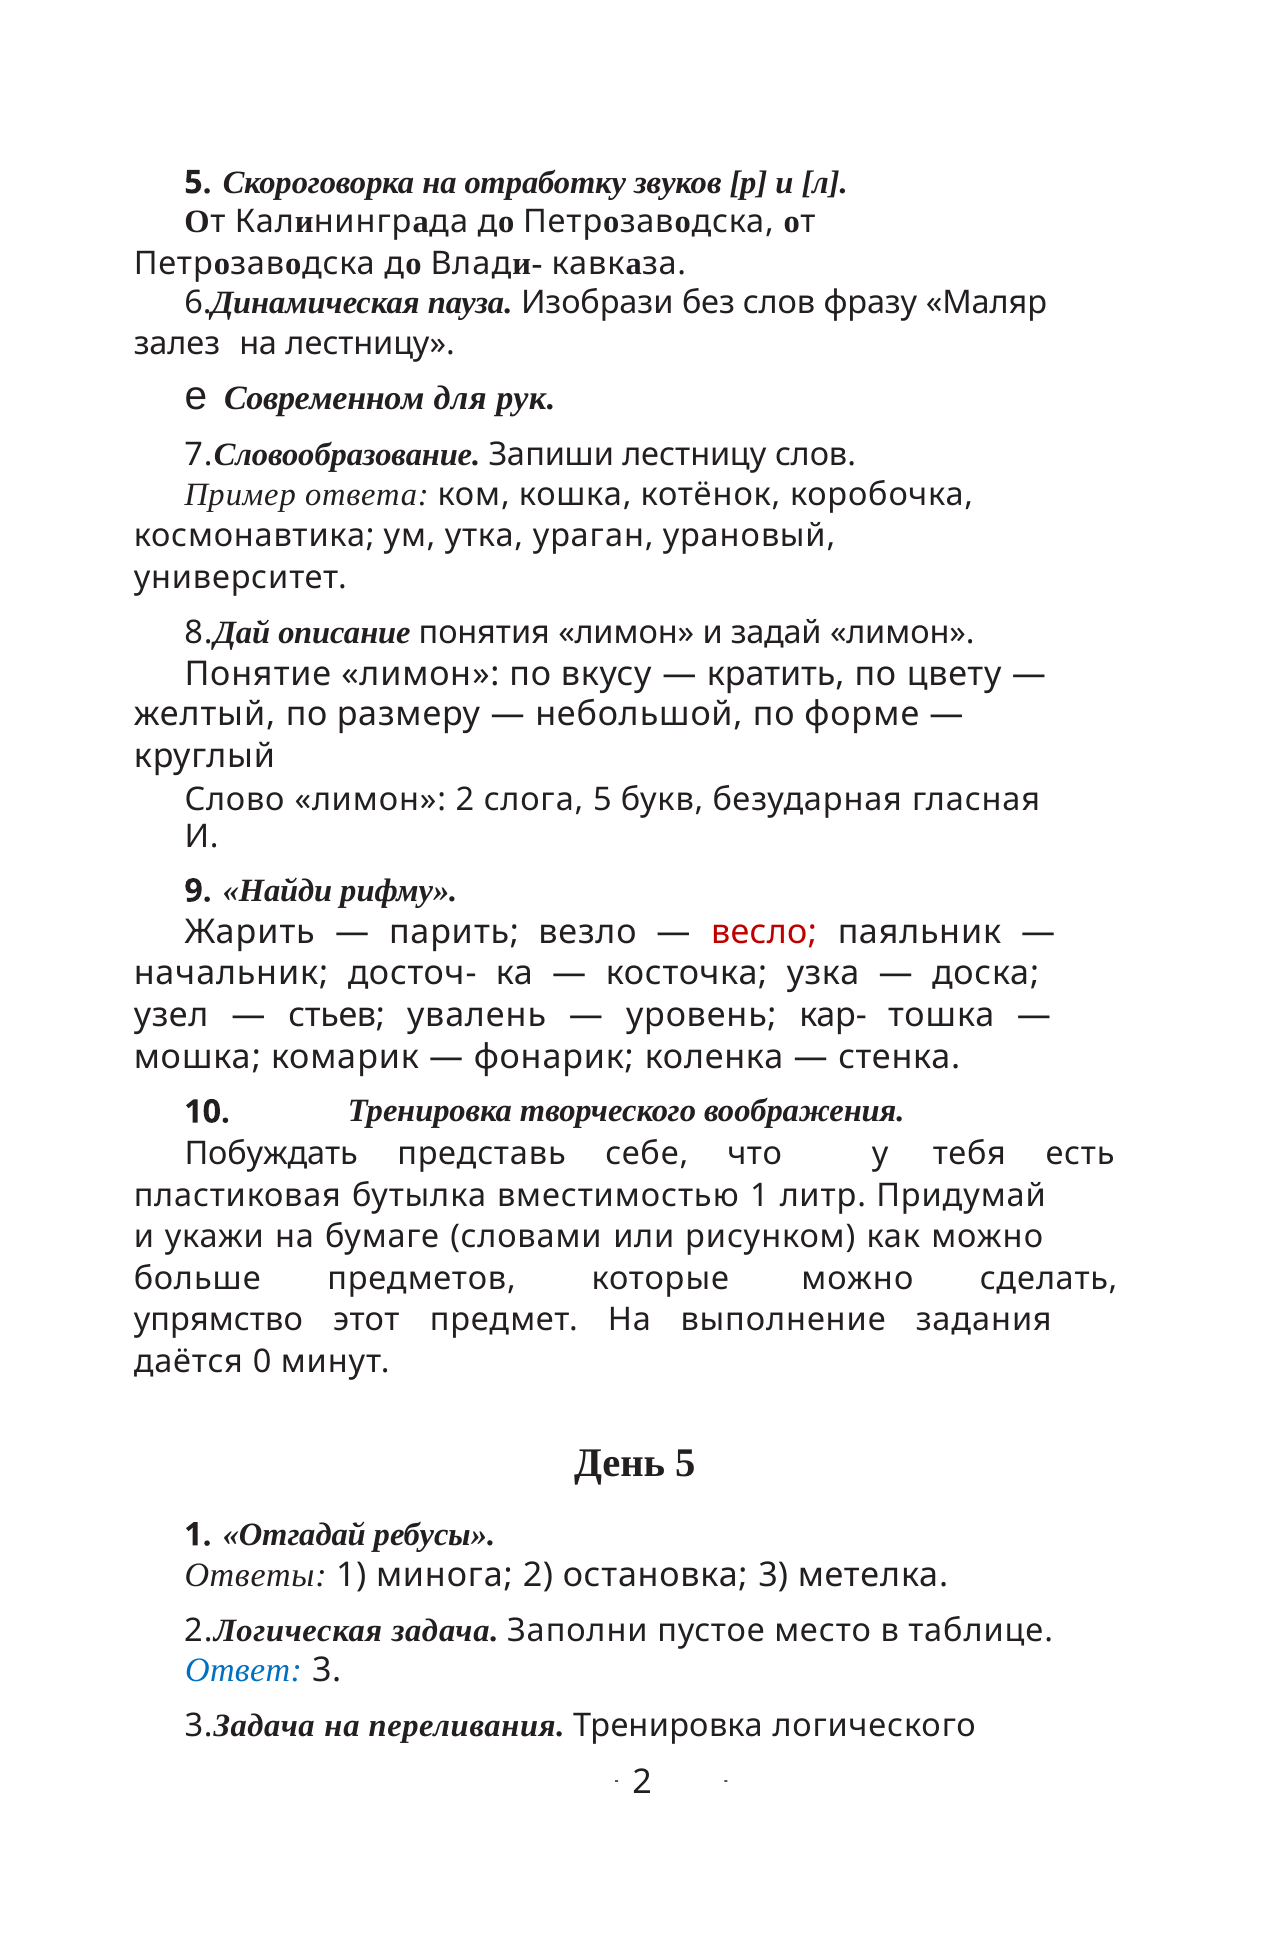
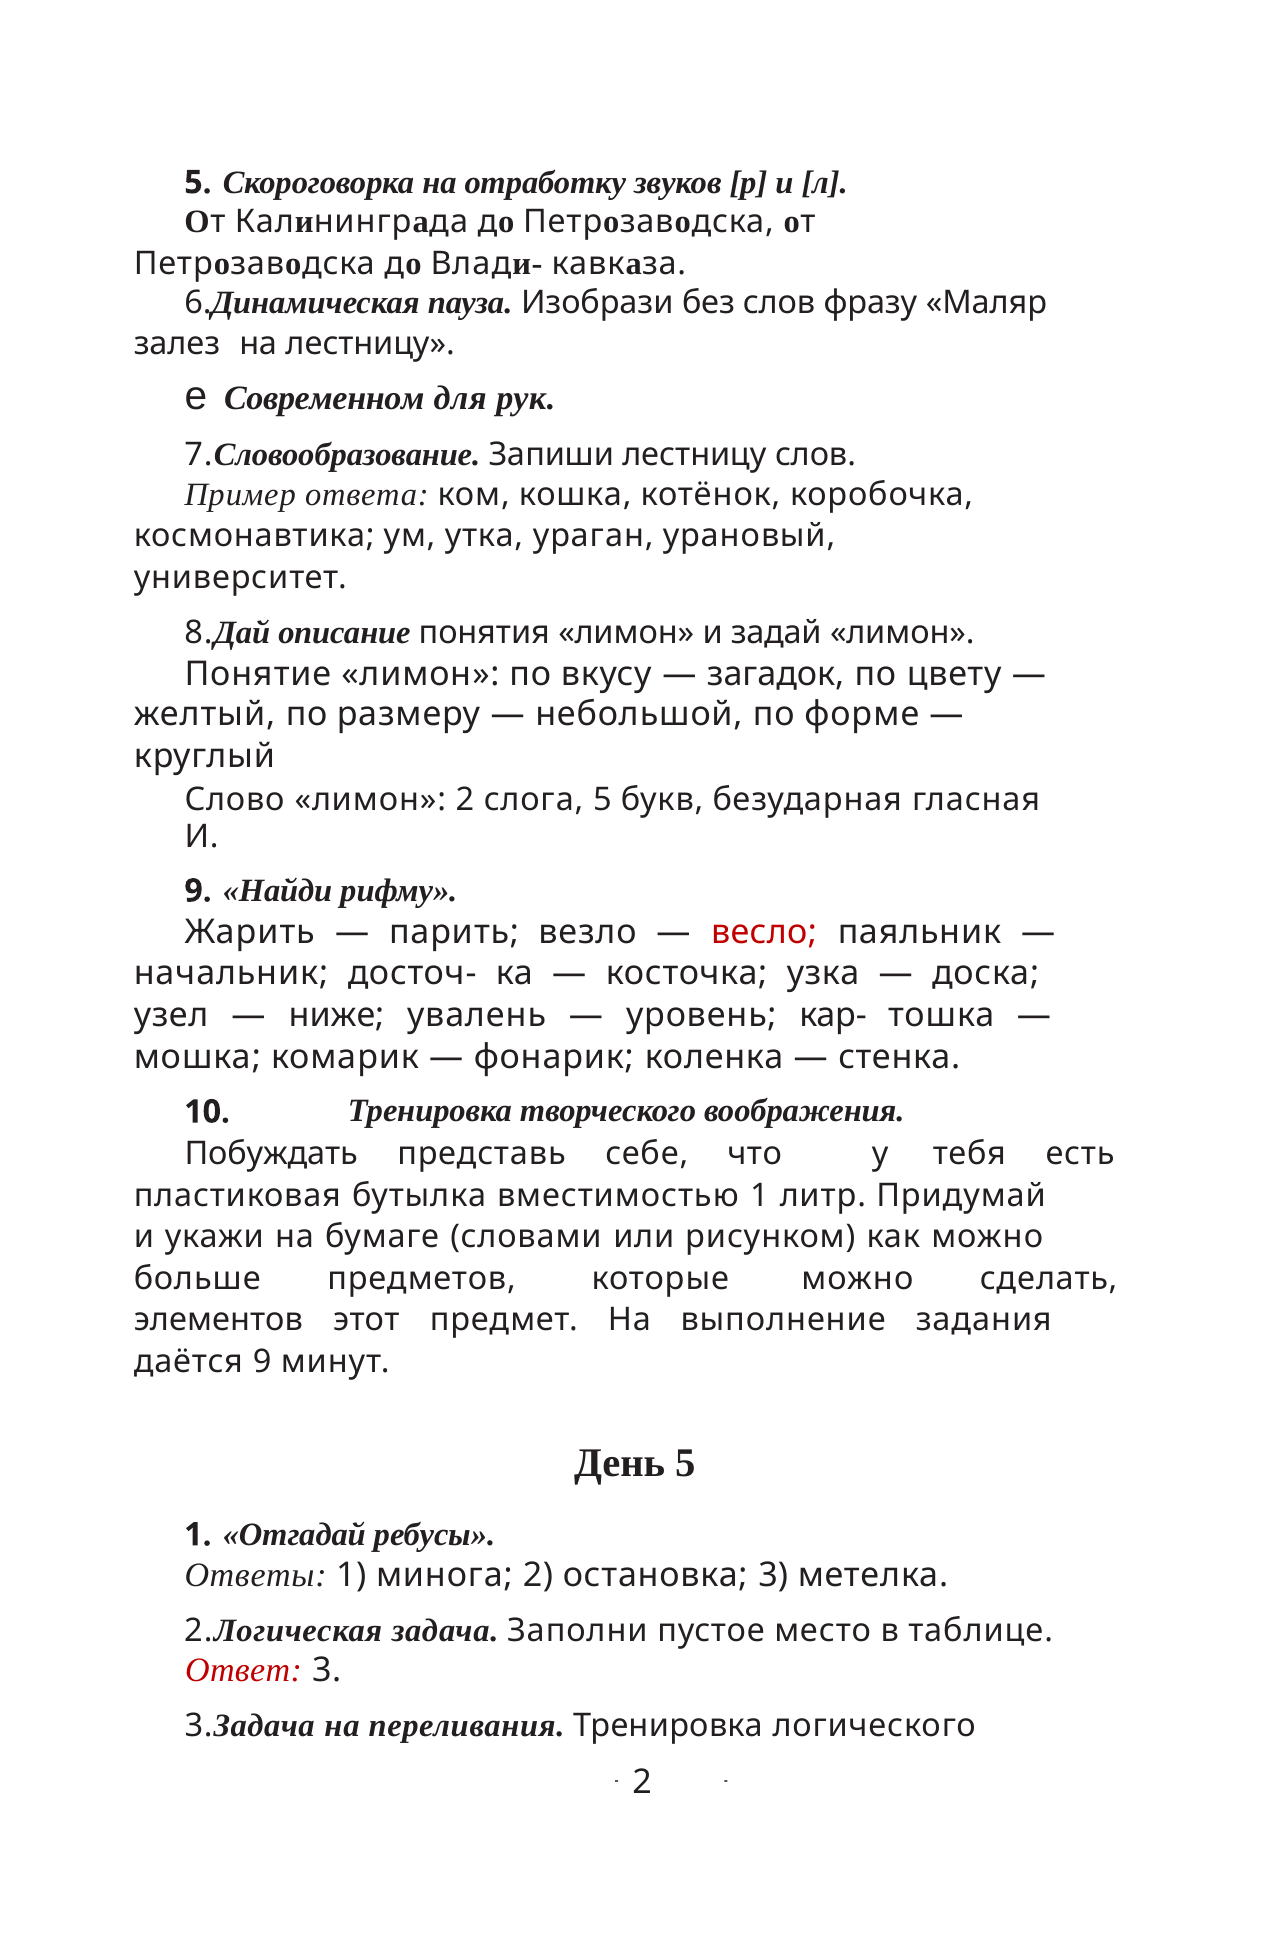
кратить: кратить -> загадок (776, 675)
стьев: стьев -> ниже (337, 1015)
упрямство: упрямство -> элементов (218, 1320)
даётся 0: 0 -> 9 (262, 1362)
Ответ colour: blue -> red (243, 1670)
